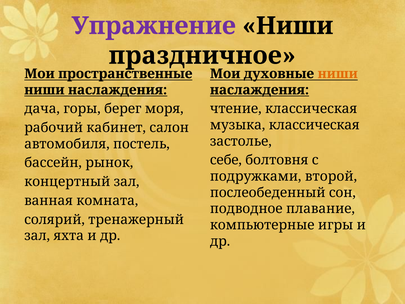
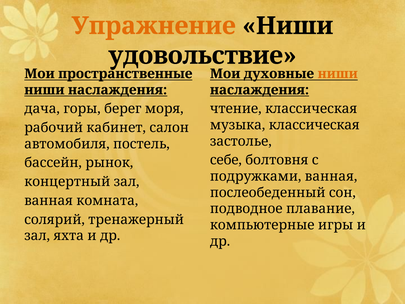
Упражнение colour: purple -> orange (154, 26)
праздничное: праздничное -> удовольствие (202, 56)
подружками второй: второй -> ванная (331, 176)
